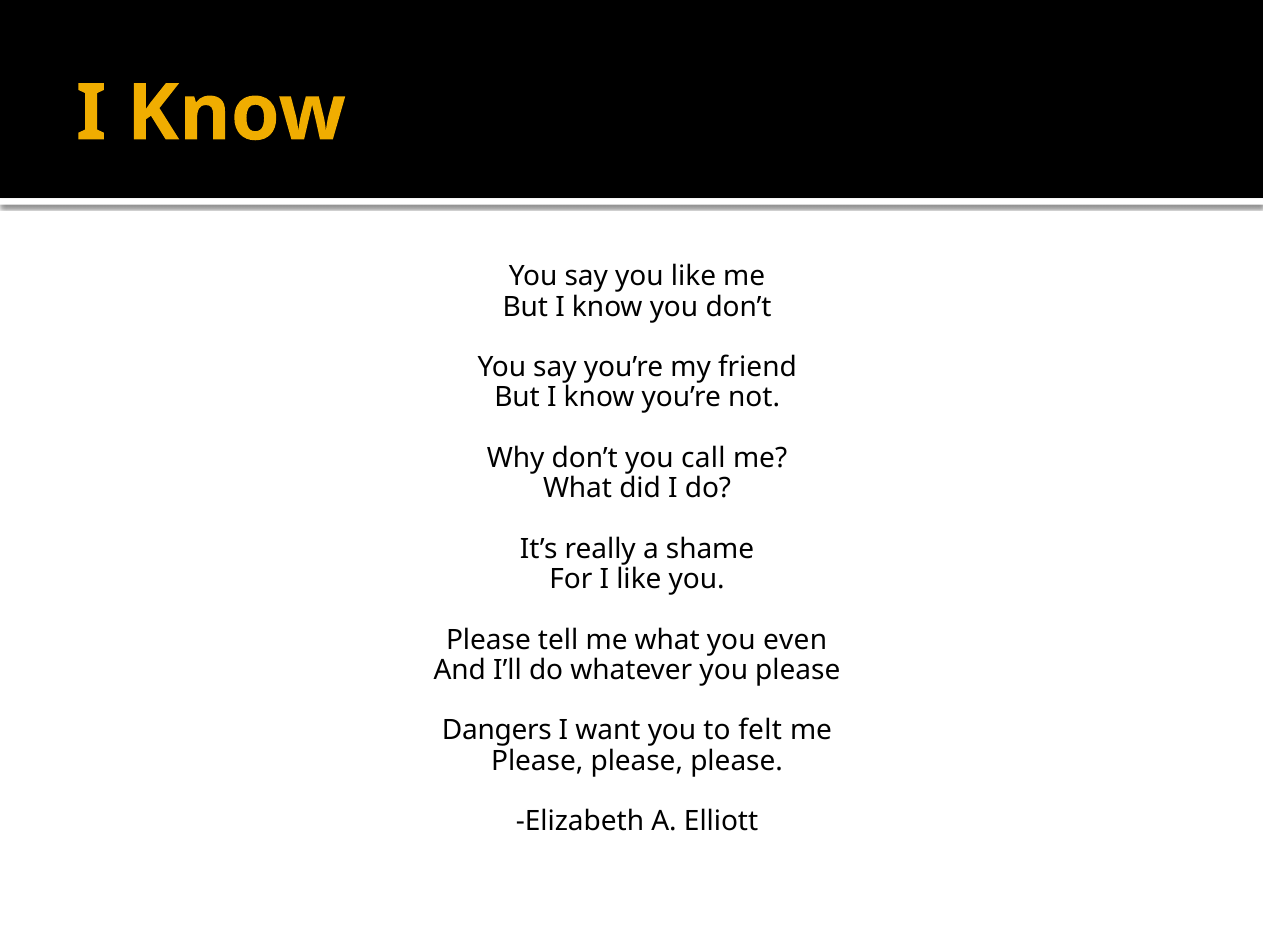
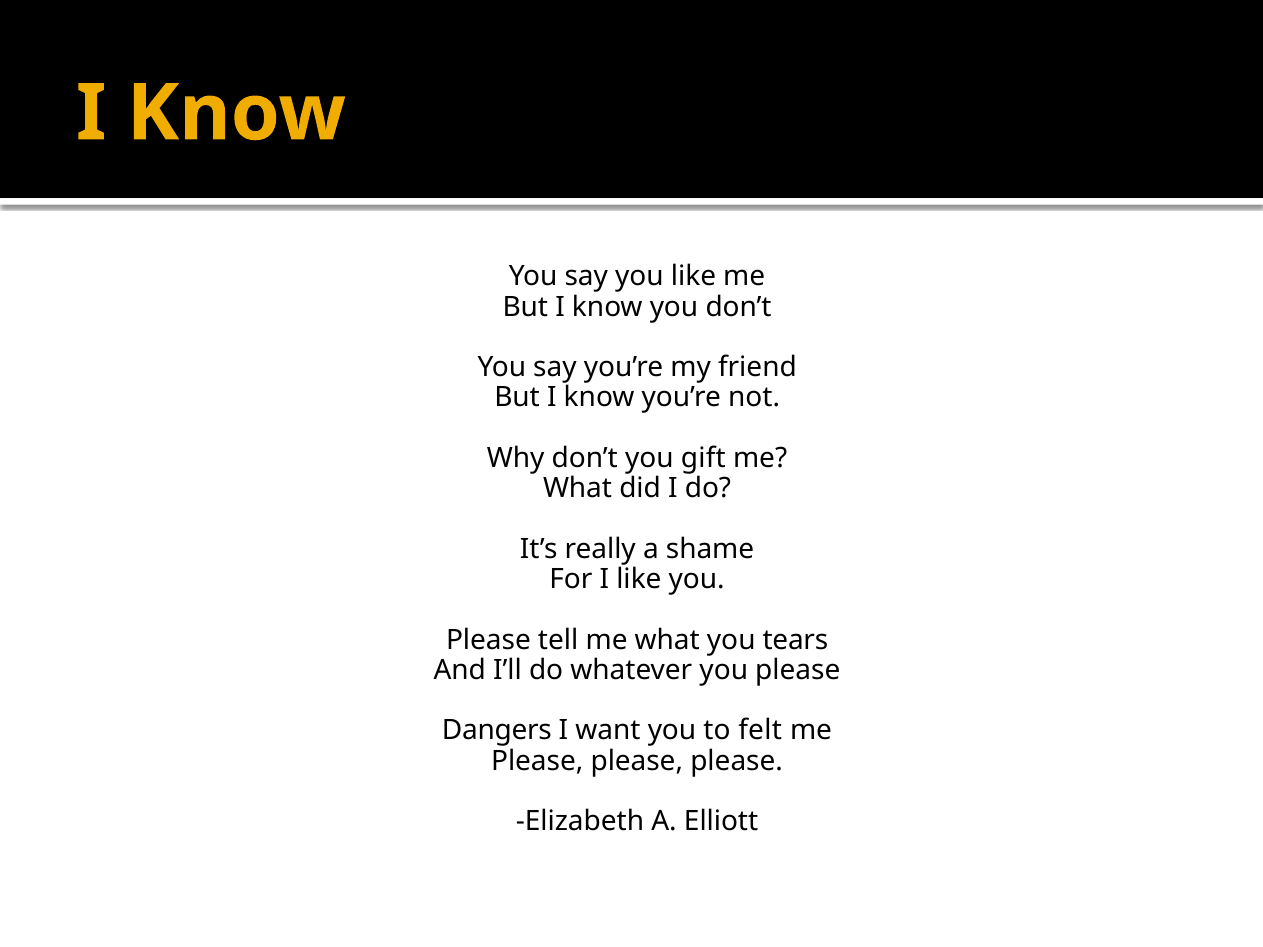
call: call -> gift (703, 458)
even: even -> tears (795, 640)
